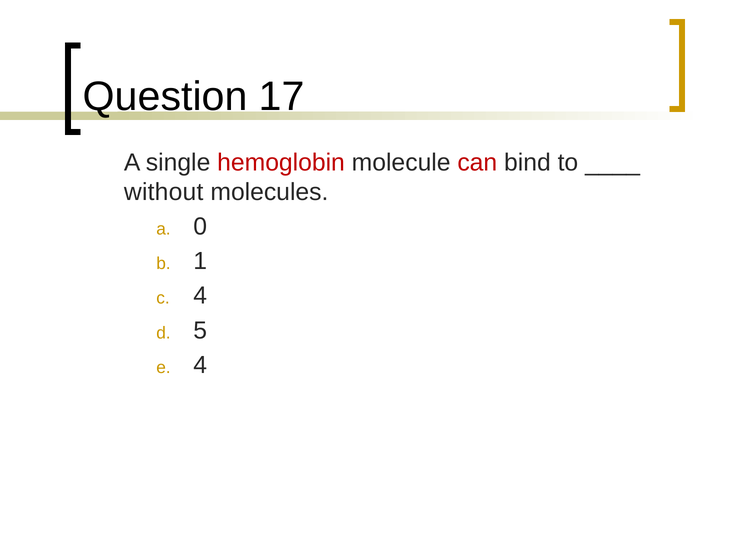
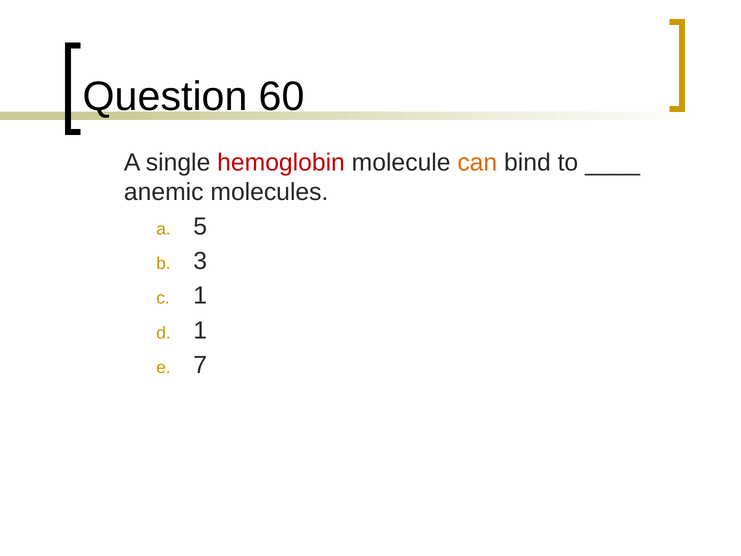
17: 17 -> 60 (282, 97)
can colour: red -> orange (477, 162)
without: without -> anemic (164, 192)
0: 0 -> 5 (200, 226)
1: 1 -> 3 (200, 261)
4: 4 -> 1 (200, 296)
5: 5 -> 1 (200, 330)
4: 4 -> 7 (200, 365)
